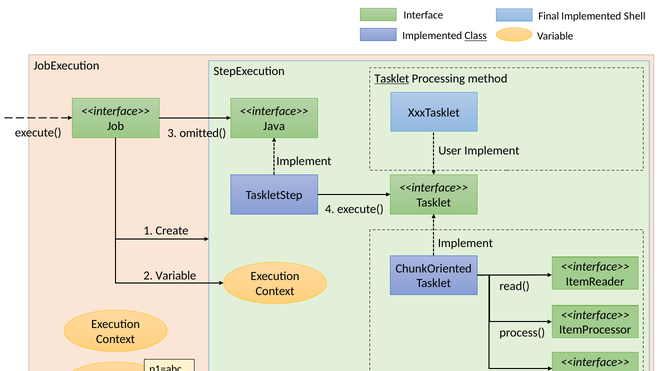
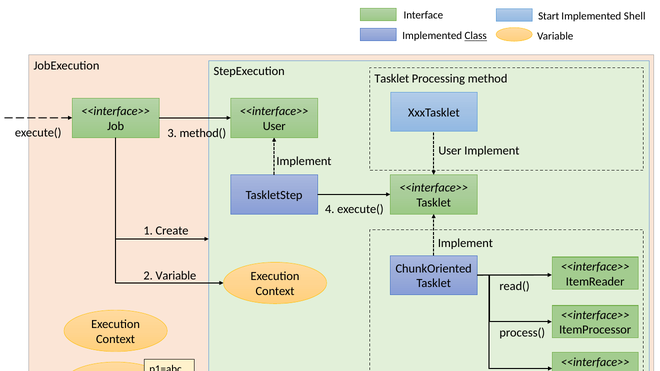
Final: Final -> Start (549, 16)
Tasklet underline: present -> none (392, 79)
Java: Java -> User (274, 126)
omitted(: omitted( -> method( (203, 133)
